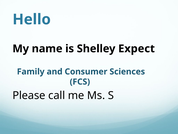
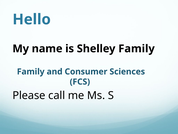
Shelley Expect: Expect -> Family (137, 48)
